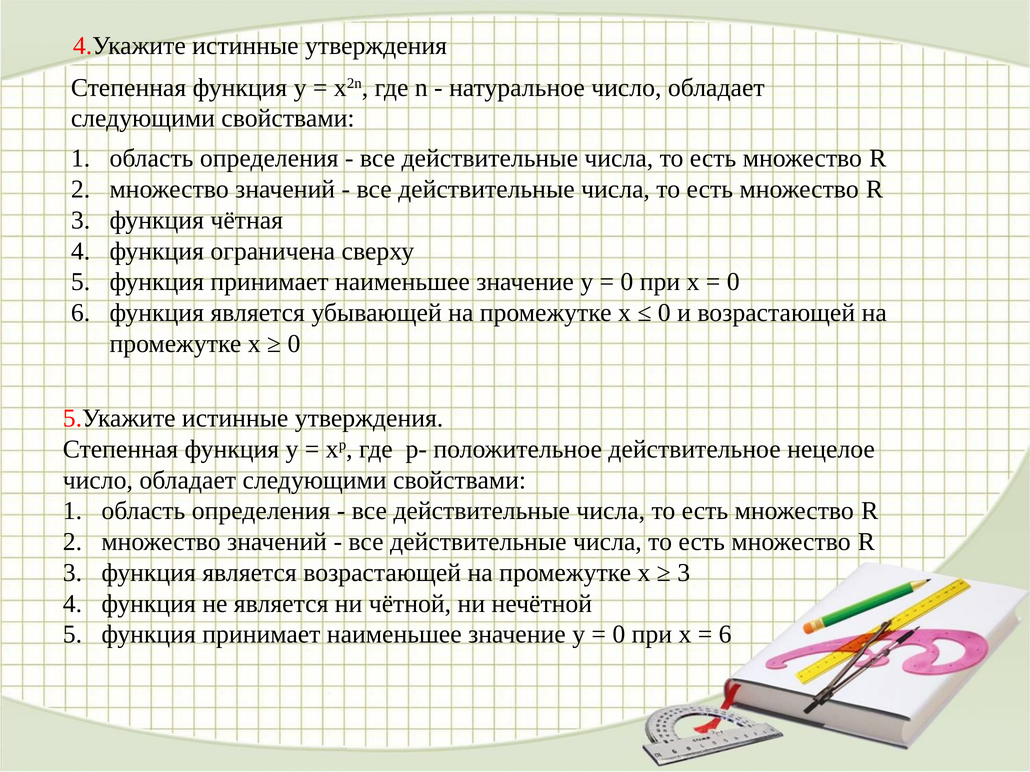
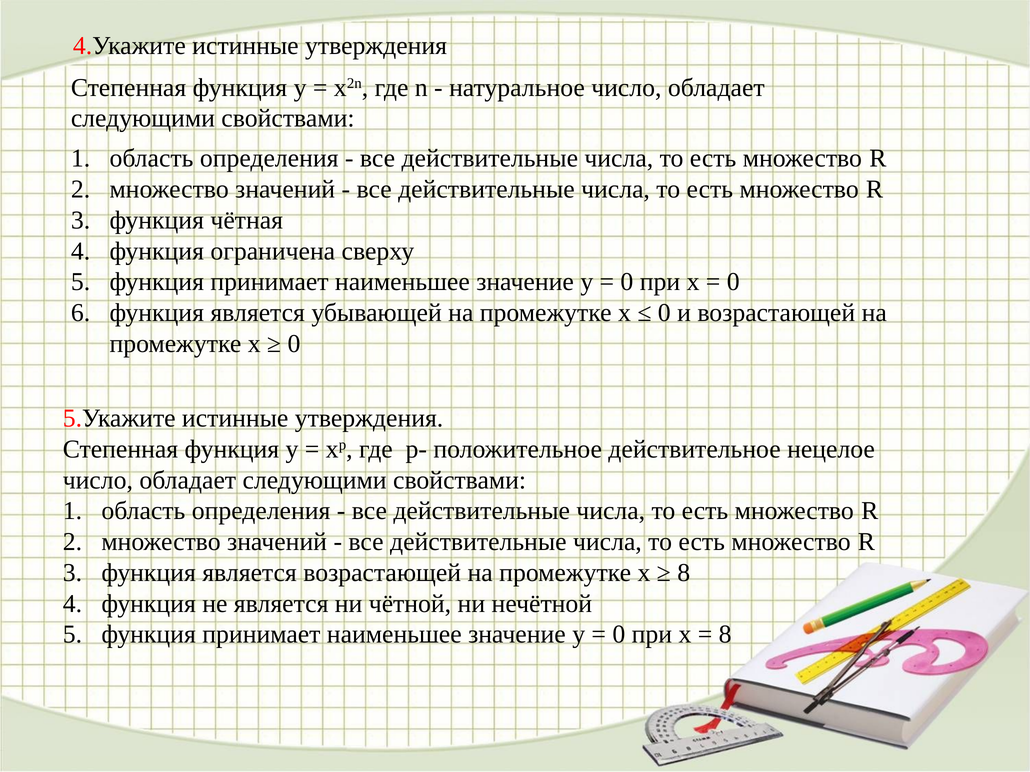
3: 3 -> 8 (684, 573)
6: 6 -> 8 (725, 635)
